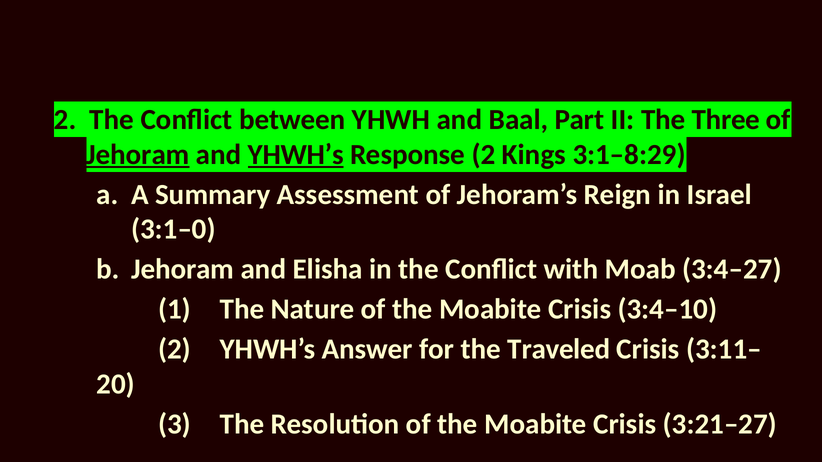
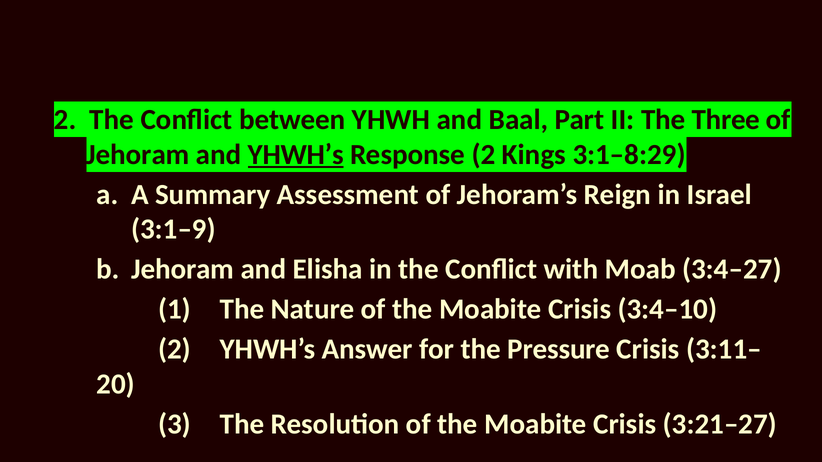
Jehoram underline: present -> none (138, 155)
3:1–0: 3:1–0 -> 3:1–9 (173, 230)
Traveled: Traveled -> Pressure (559, 350)
